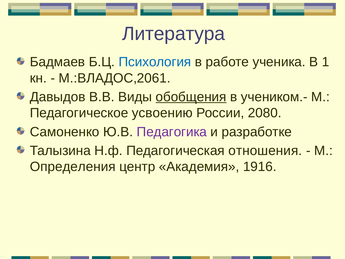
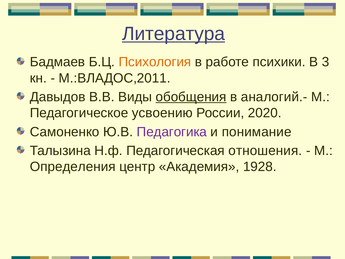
Литература underline: none -> present (174, 34)
Психология colour: blue -> orange (155, 62)
ученика: ученика -> психики (279, 62)
1: 1 -> 3 (326, 62)
М.:ВЛАДОС,2061: М.:ВЛАДОС,2061 -> М.:ВЛАДОС,2011 (115, 78)
учеником.-: учеником.- -> аналогий.- (274, 97)
2080: 2080 -> 2020 (265, 113)
разработке: разработке -> понимание (257, 132)
1916: 1916 -> 1928 (260, 167)
